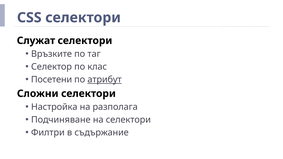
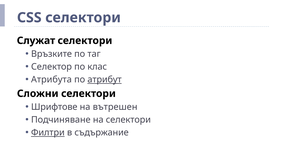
Посетени: Посетени -> Атрибута (51, 80)
Настройка: Настройка -> Шрифтове (54, 107)
разполага: разполага -> вътрешен (115, 107)
Филтри underline: none -> present (48, 133)
